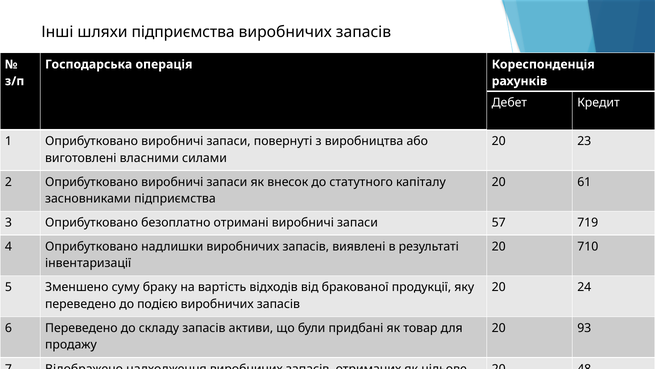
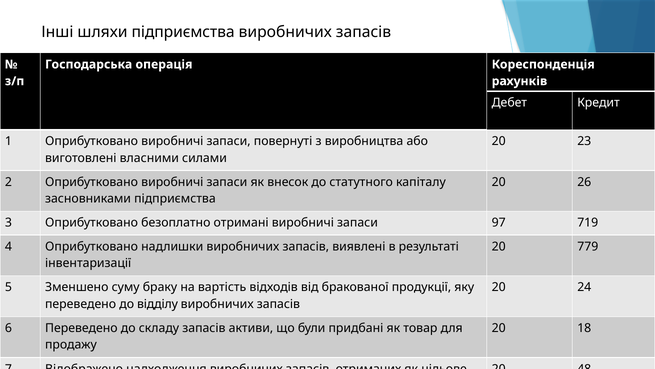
61: 61 -> 26 (584, 182)
57: 57 -> 97 (499, 223)
710: 710 -> 779 (588, 246)
подією: подією -> відділу (157, 304)
93: 93 -> 18 (584, 328)
